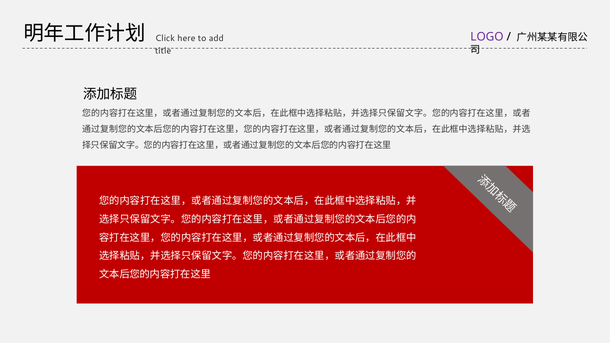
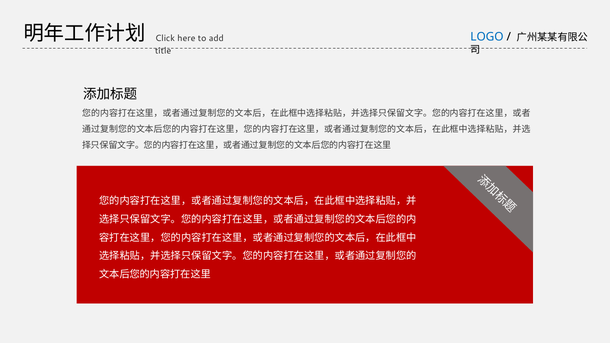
LOGO colour: purple -> blue (487, 37)
